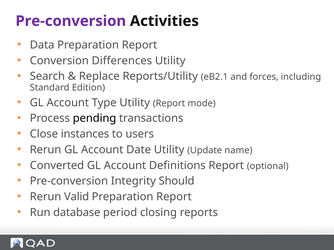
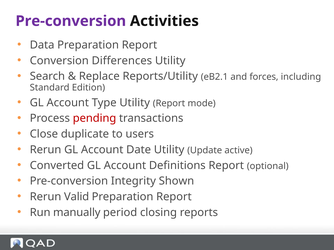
pending colour: black -> red (95, 119)
instances: instances -> duplicate (85, 134)
name: name -> active (239, 151)
Should: Should -> Shown (176, 181)
database: database -> manually (77, 213)
